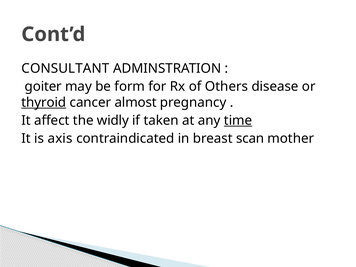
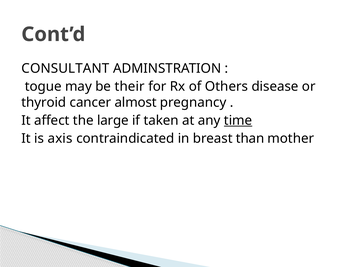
goiter: goiter -> togue (43, 86)
form: form -> their (130, 86)
thyroid underline: present -> none (44, 102)
widly: widly -> large (113, 120)
scan: scan -> than (250, 138)
